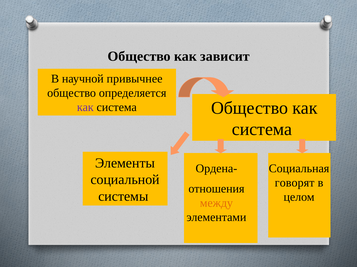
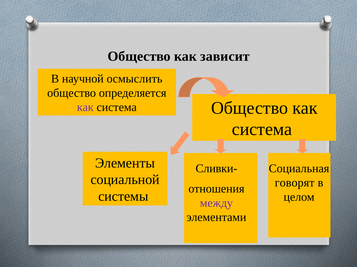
привычнее: привычнее -> осмыслить (135, 79)
Ордена-: Ордена- -> Сливки- (216, 169)
между colour: orange -> purple (216, 204)
